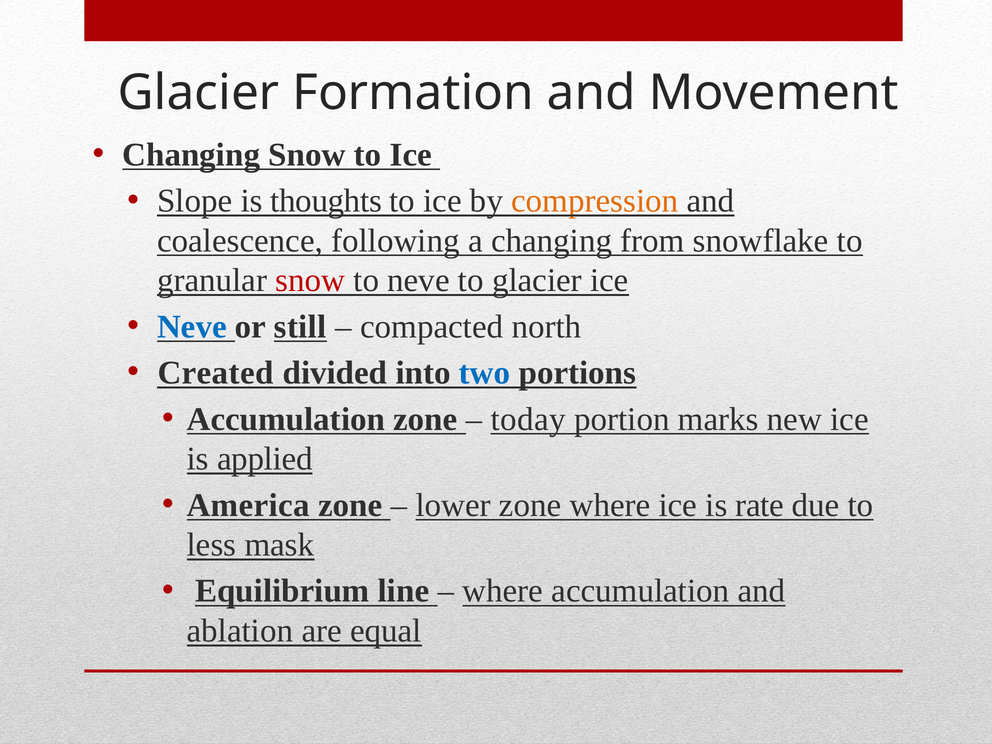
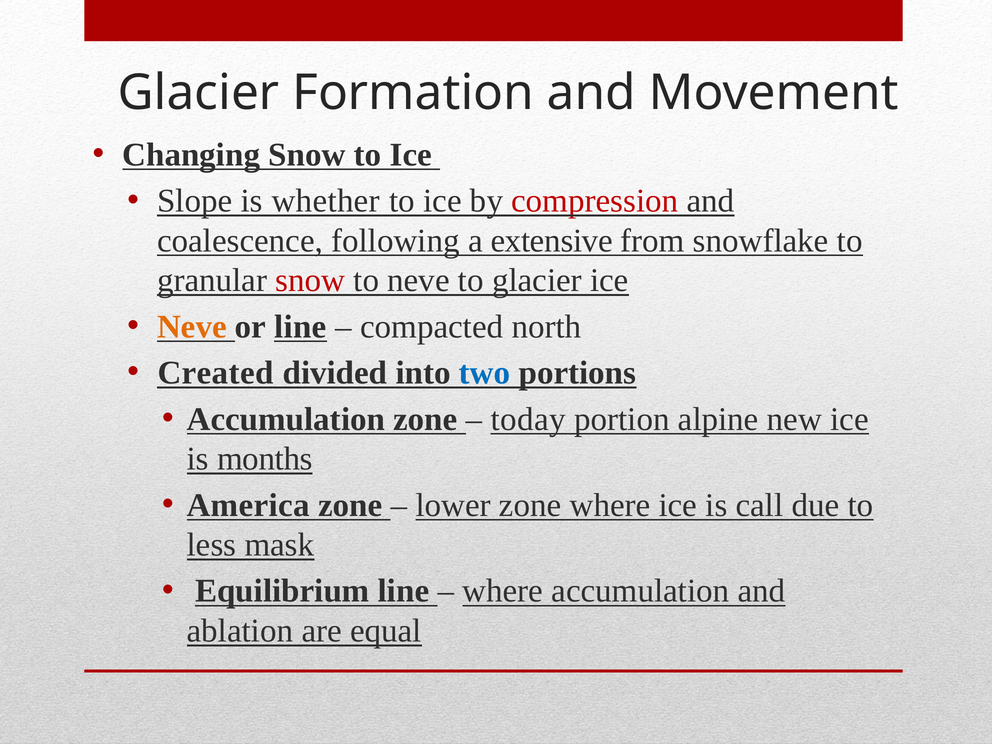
thoughts: thoughts -> whether (326, 201)
compression colour: orange -> red (595, 201)
a changing: changing -> extensive (552, 241)
Neve colour: blue -> orange (192, 327)
or still: still -> line (300, 327)
marks: marks -> alpine (718, 419)
applied: applied -> months (265, 459)
rate: rate -> call (759, 505)
